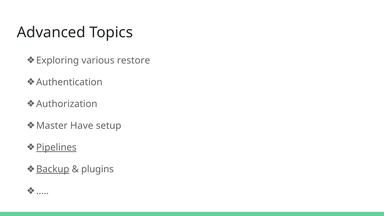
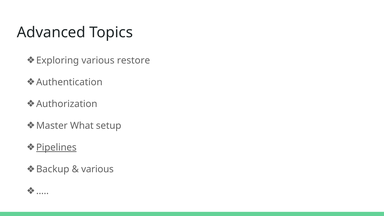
Have: Have -> What (82, 126)
Backup underline: present -> none (53, 169)
plugins: plugins -> various (97, 169)
